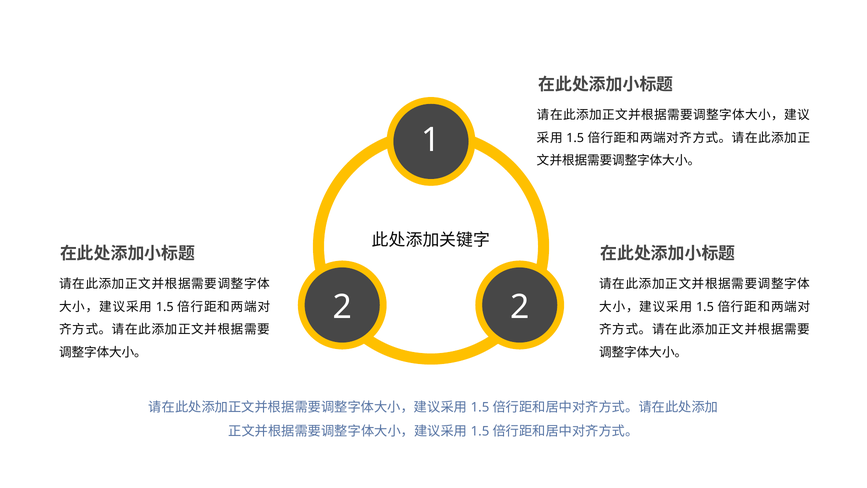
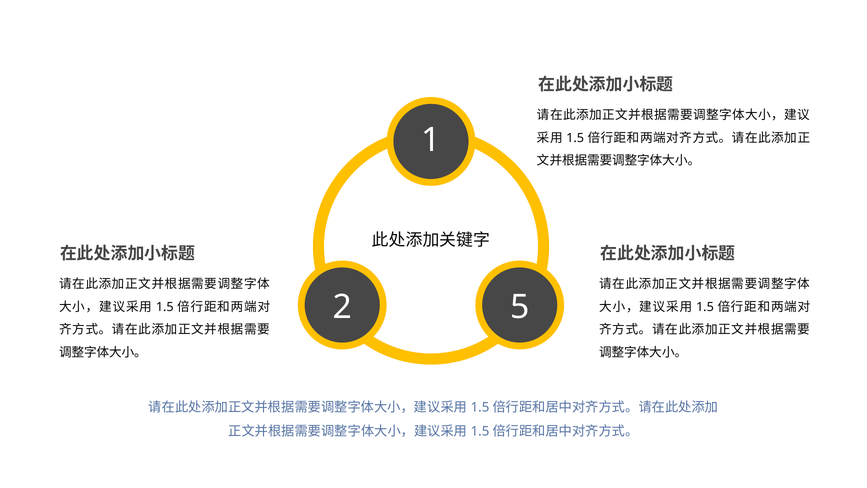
2 2: 2 -> 5 (520, 307)
